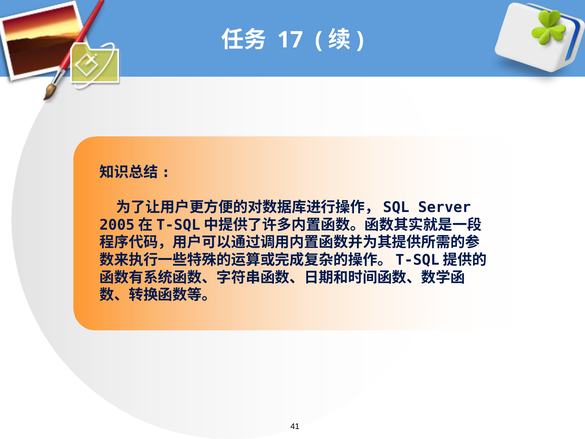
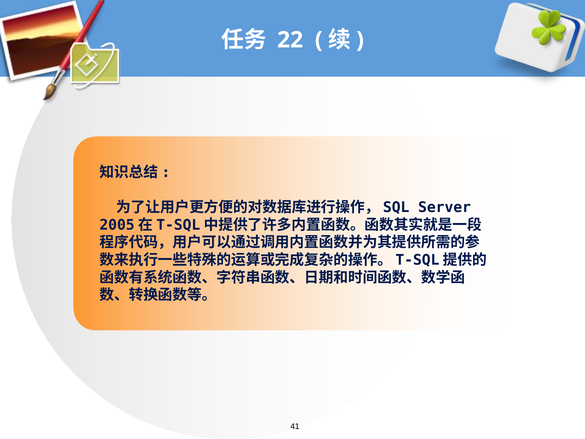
17: 17 -> 22 (290, 40)
